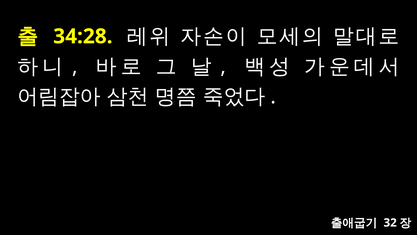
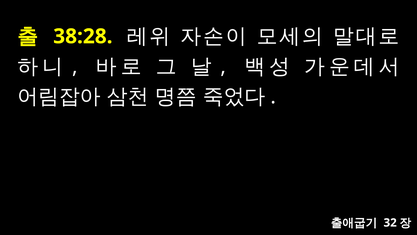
34:28: 34:28 -> 38:28 (83, 36)
